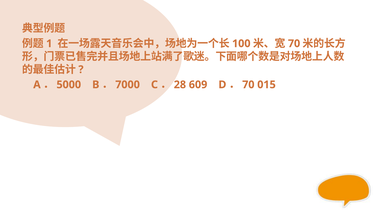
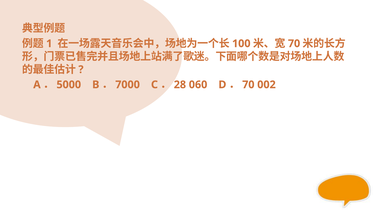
609: 609 -> 060 (198, 84)
015: 015 -> 002 (266, 84)
